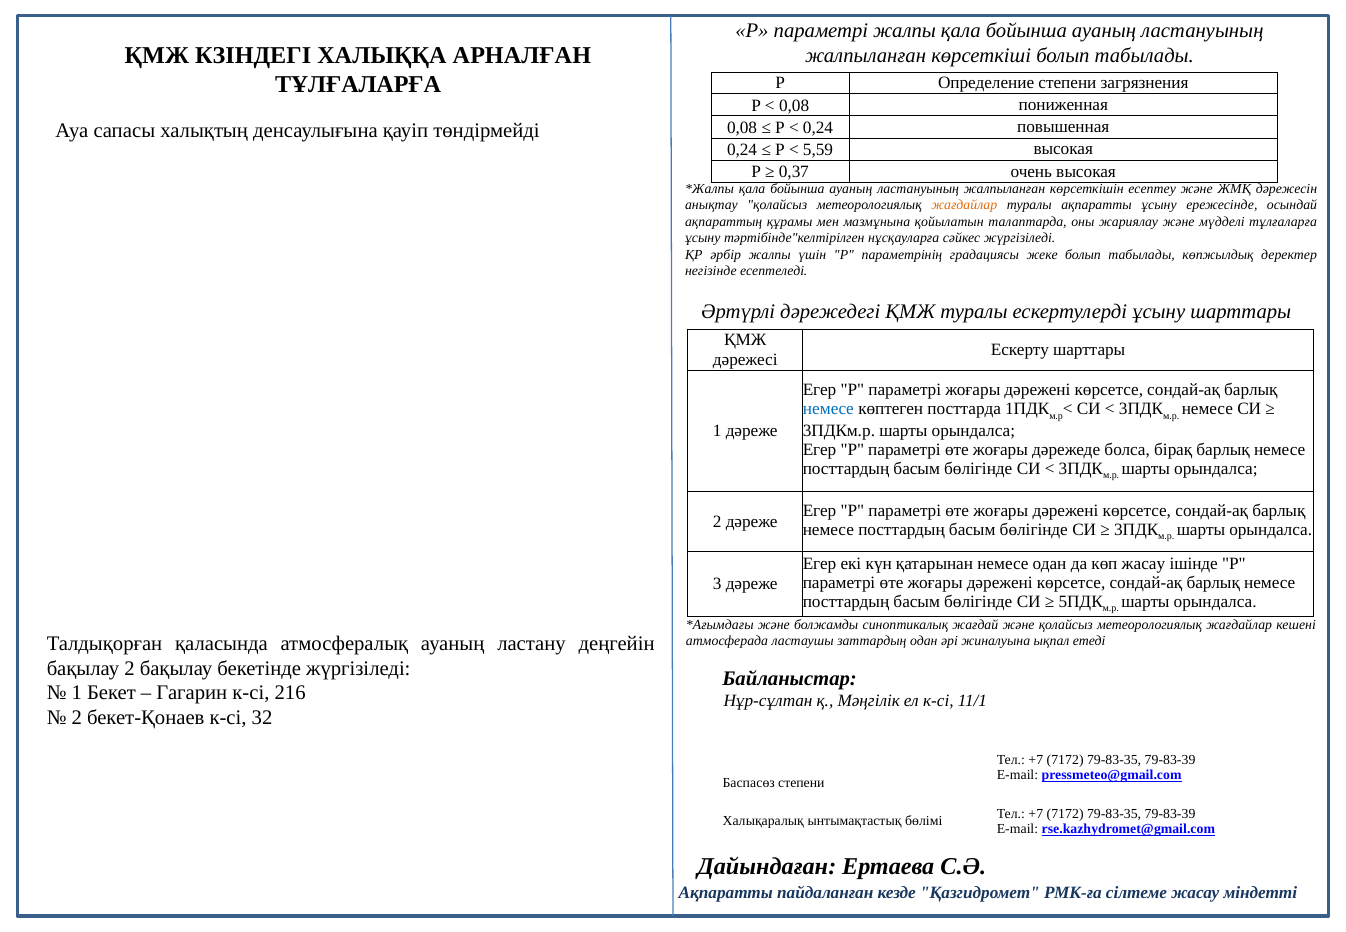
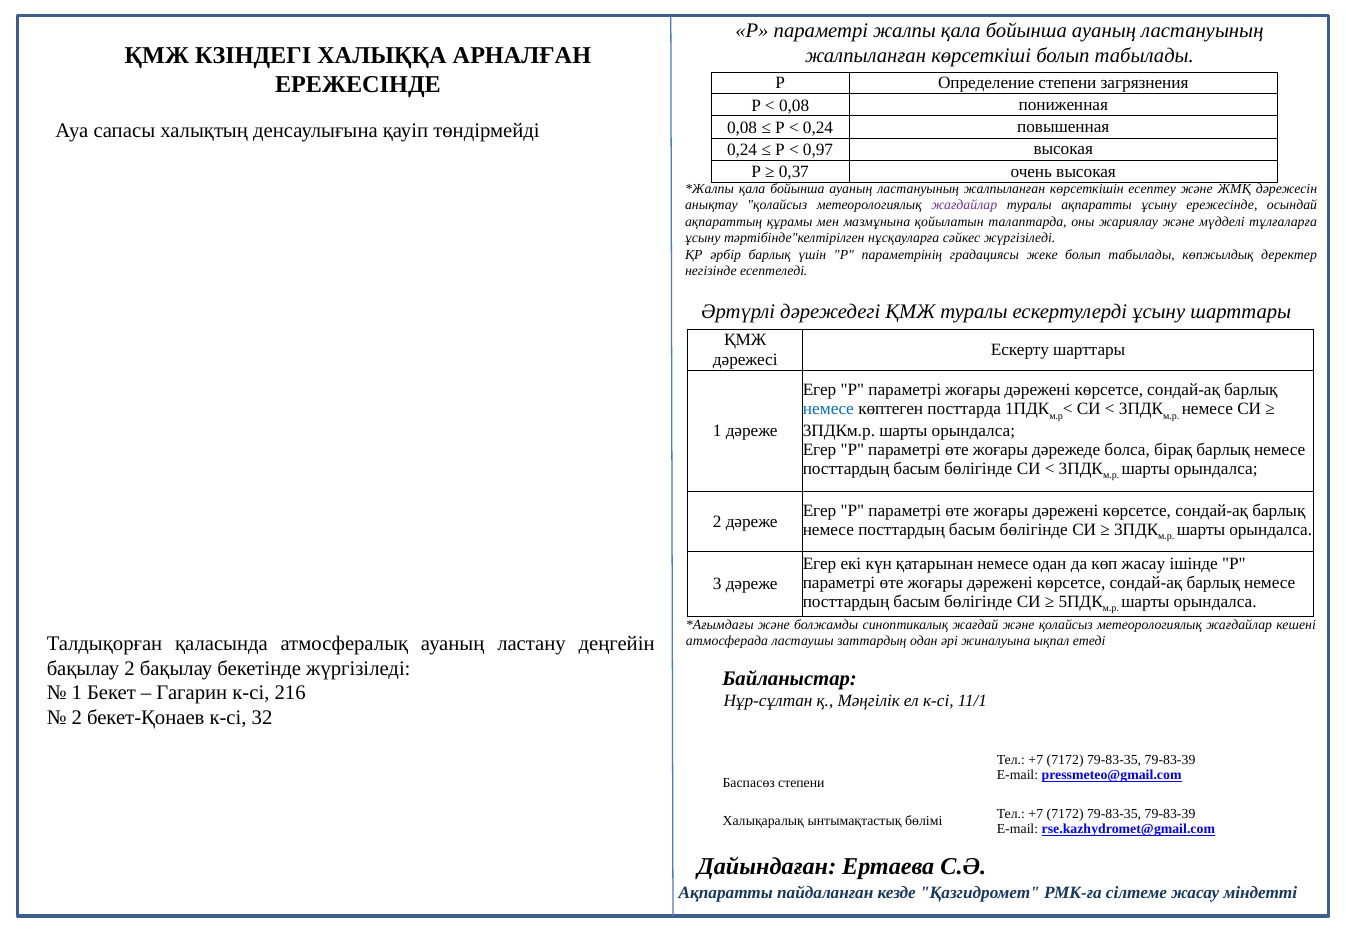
ТҰЛҒАЛАРҒА: ТҰЛҒАЛАРҒА -> ЕРЕЖЕСІНДЕ (358, 85)
5,59: 5,59 -> 0,97 (818, 150)
жағдайлар colour: orange -> purple (964, 205)
әрбір жалпы: жалпы -> барлық (770, 255)
